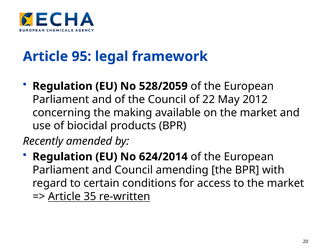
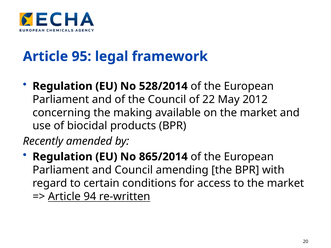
528/2059: 528/2059 -> 528/2014 (163, 86)
624/2014: 624/2014 -> 865/2014 (163, 157)
35: 35 -> 94 (90, 197)
